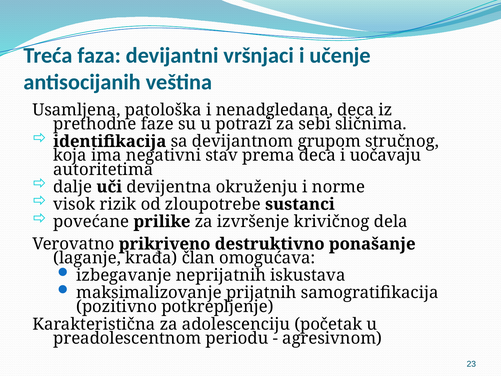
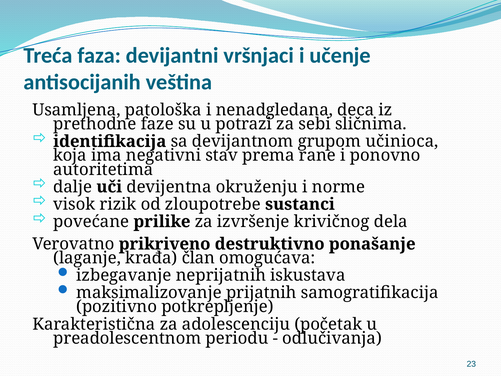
stručnog: stručnog -> učinioca (402, 141)
prema deca: deca -> rane (317, 155)
uočavaju: uočavaju -> ponovno (385, 155)
agresivnom: agresivnom -> odlučivanja (332, 338)
